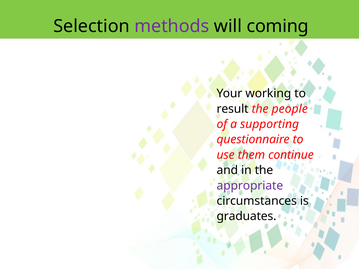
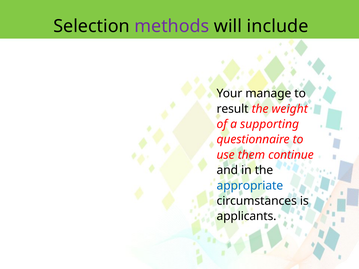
coming: coming -> include (278, 26)
working: working -> manage (268, 94)
people: people -> weight (290, 109)
appropriate colour: purple -> blue (250, 186)
graduates: graduates -> applicants (247, 216)
